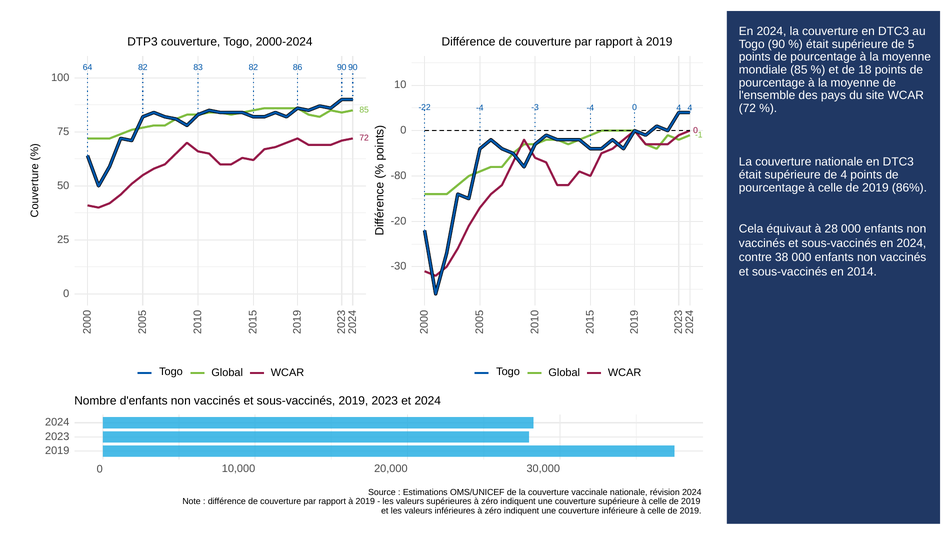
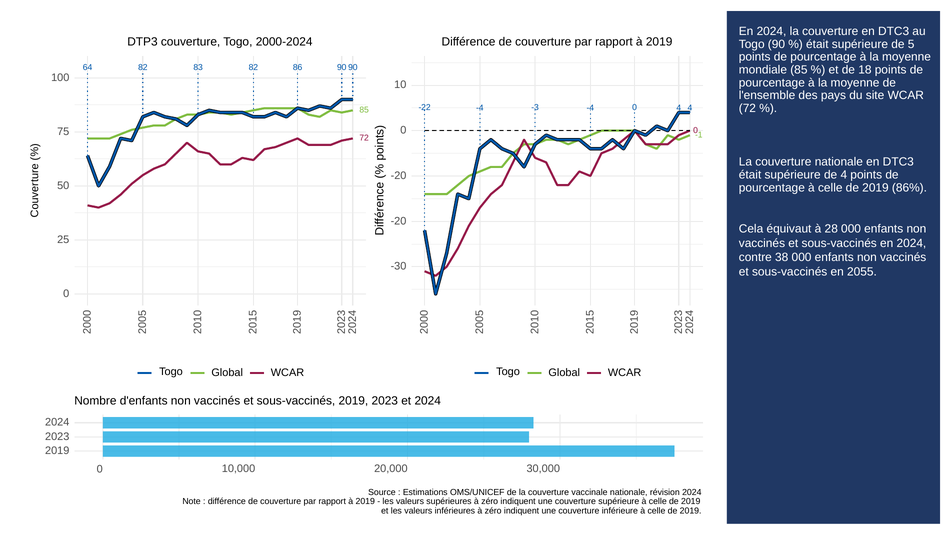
-80: -80 -> -20 (399, 176)
2014: 2014 -> 2055 (862, 272)
